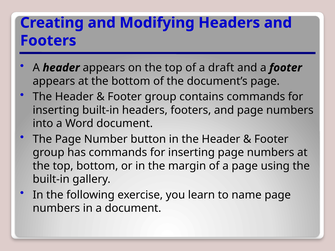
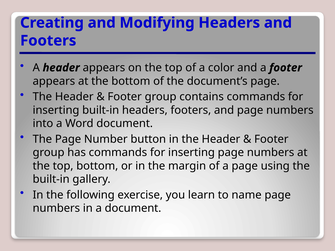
draft: draft -> color (221, 68)
